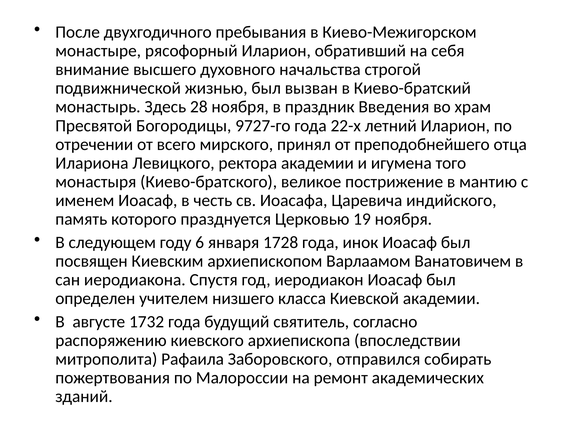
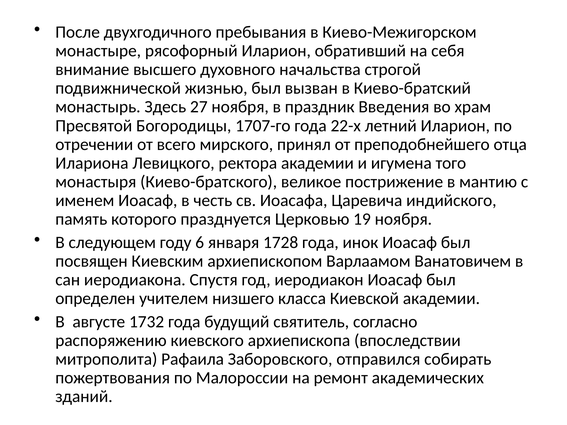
28: 28 -> 27 (199, 107)
9727-го: 9727-го -> 1707-го (263, 126)
